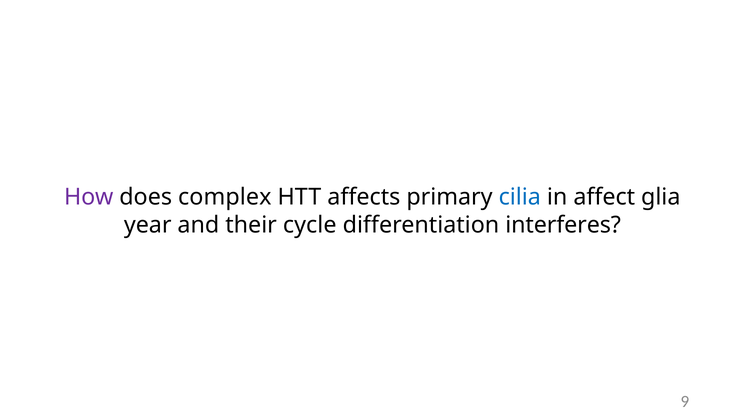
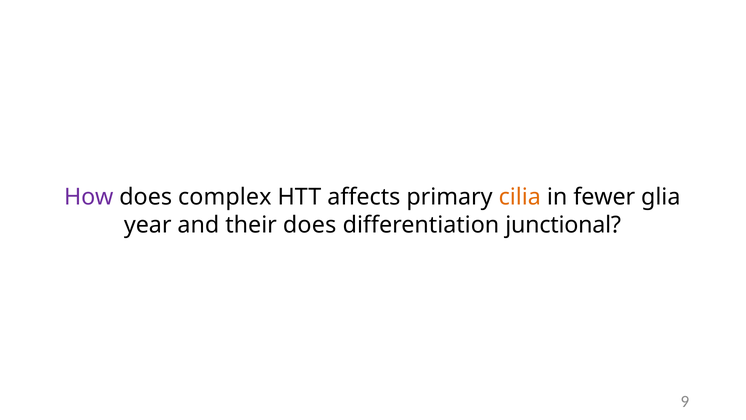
cilia colour: blue -> orange (520, 197)
affect: affect -> fewer (604, 197)
their cycle: cycle -> does (310, 225)
interferes: interferes -> junctional (563, 225)
